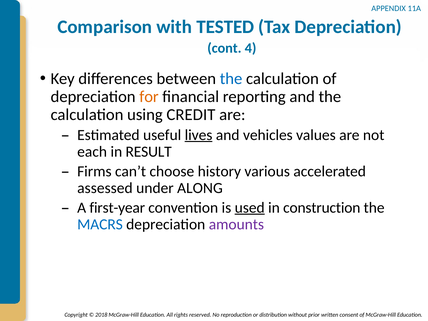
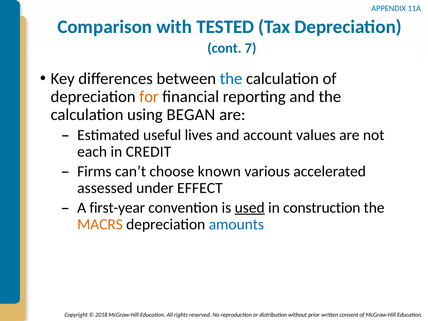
4: 4 -> 7 (251, 48)
CREDIT: CREDIT -> BEGAN (191, 115)
lives underline: present -> none (199, 135)
vehicles: vehicles -> account (268, 135)
RESULT: RESULT -> CREDIT (149, 152)
history: history -> known (219, 171)
ALONG: ALONG -> EFFECT (200, 188)
MACRS colour: blue -> orange (100, 224)
amounts colour: purple -> blue (236, 224)
